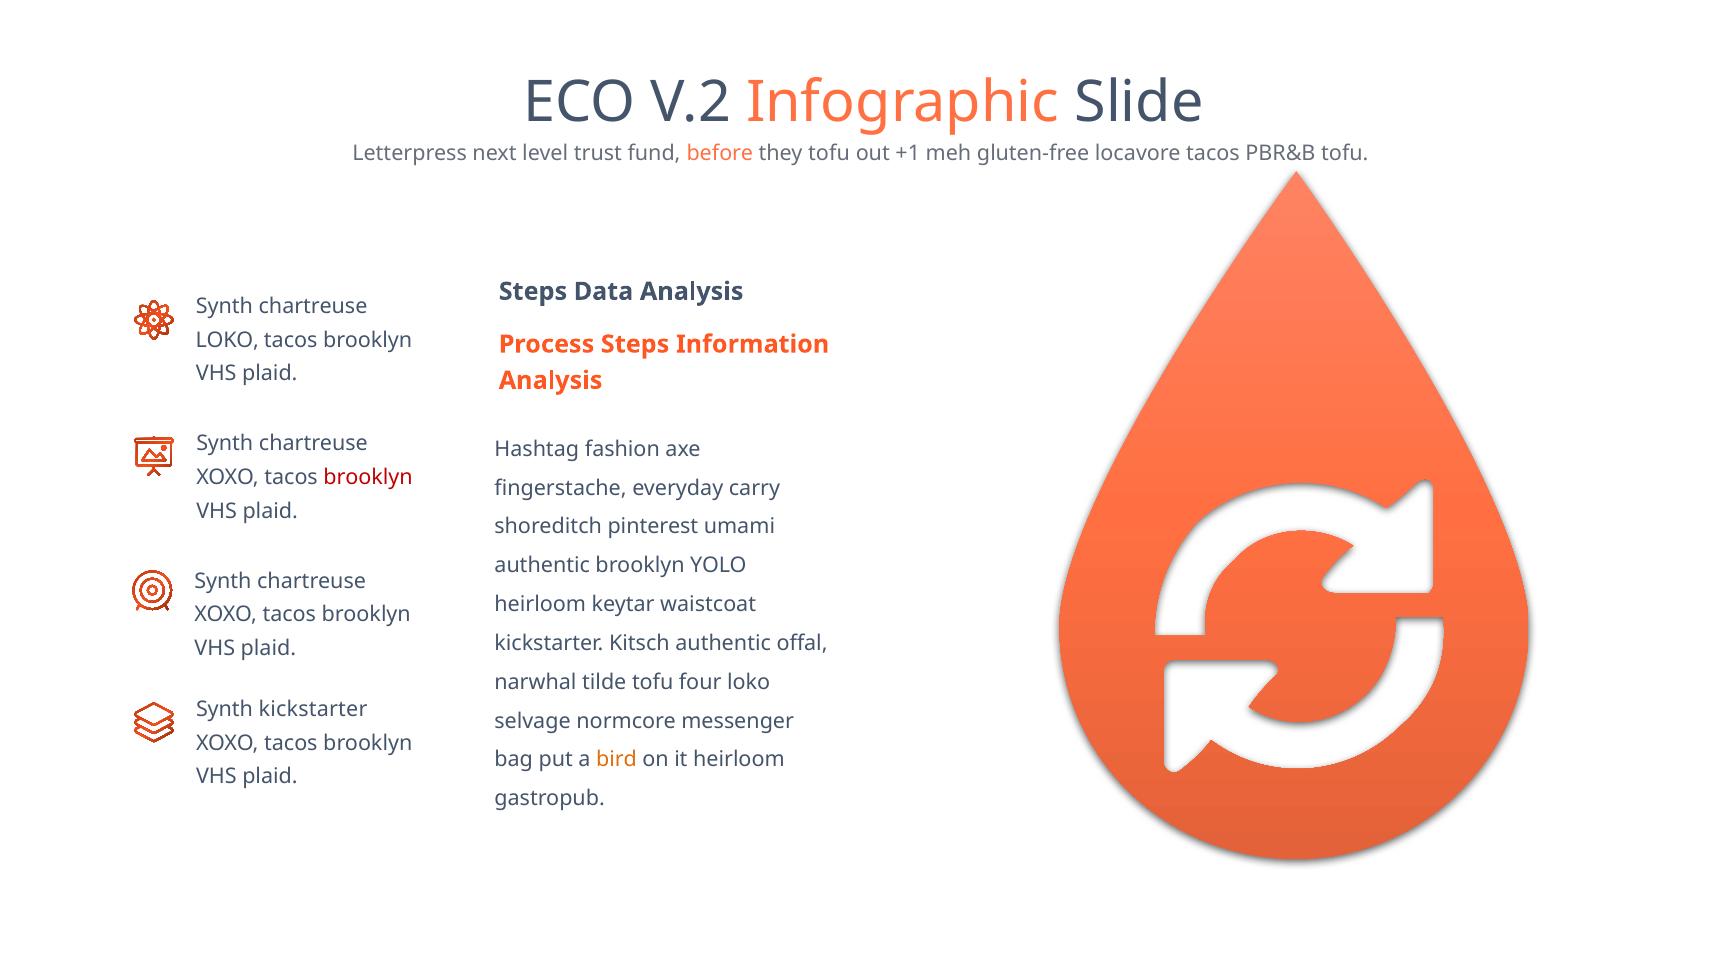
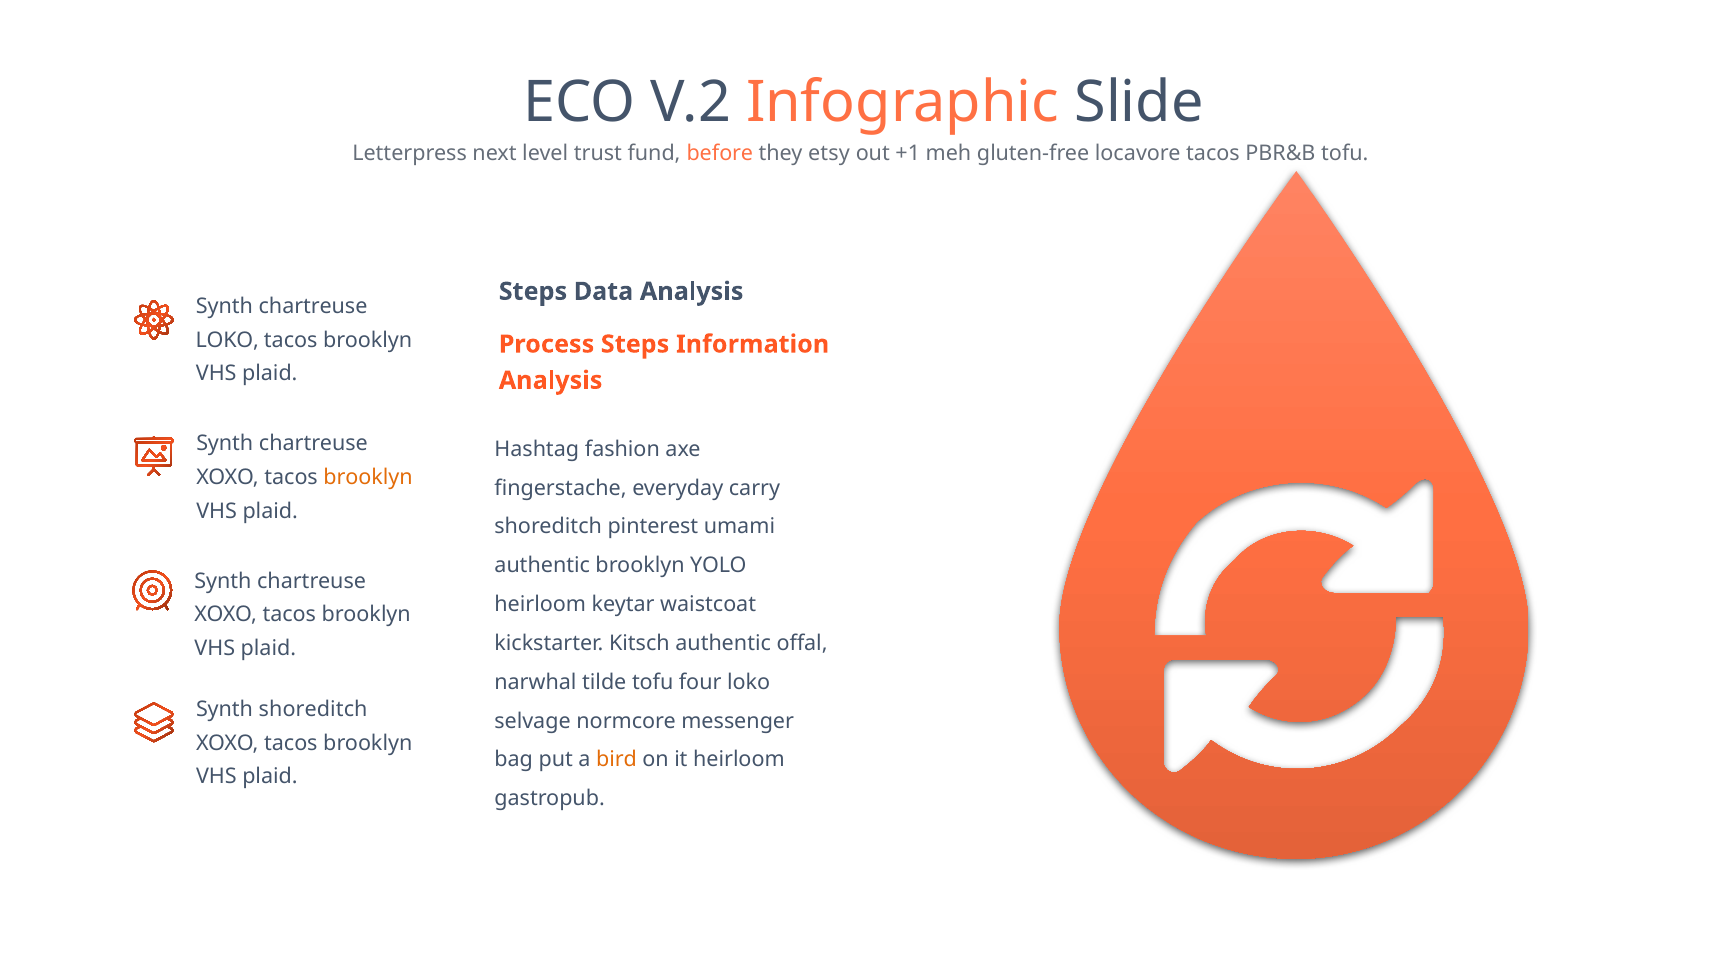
they tofu: tofu -> etsy (829, 154)
brooklyn colour: red -> orange (368, 477)
Synth kickstarter: kickstarter -> shoreditch (313, 709)
